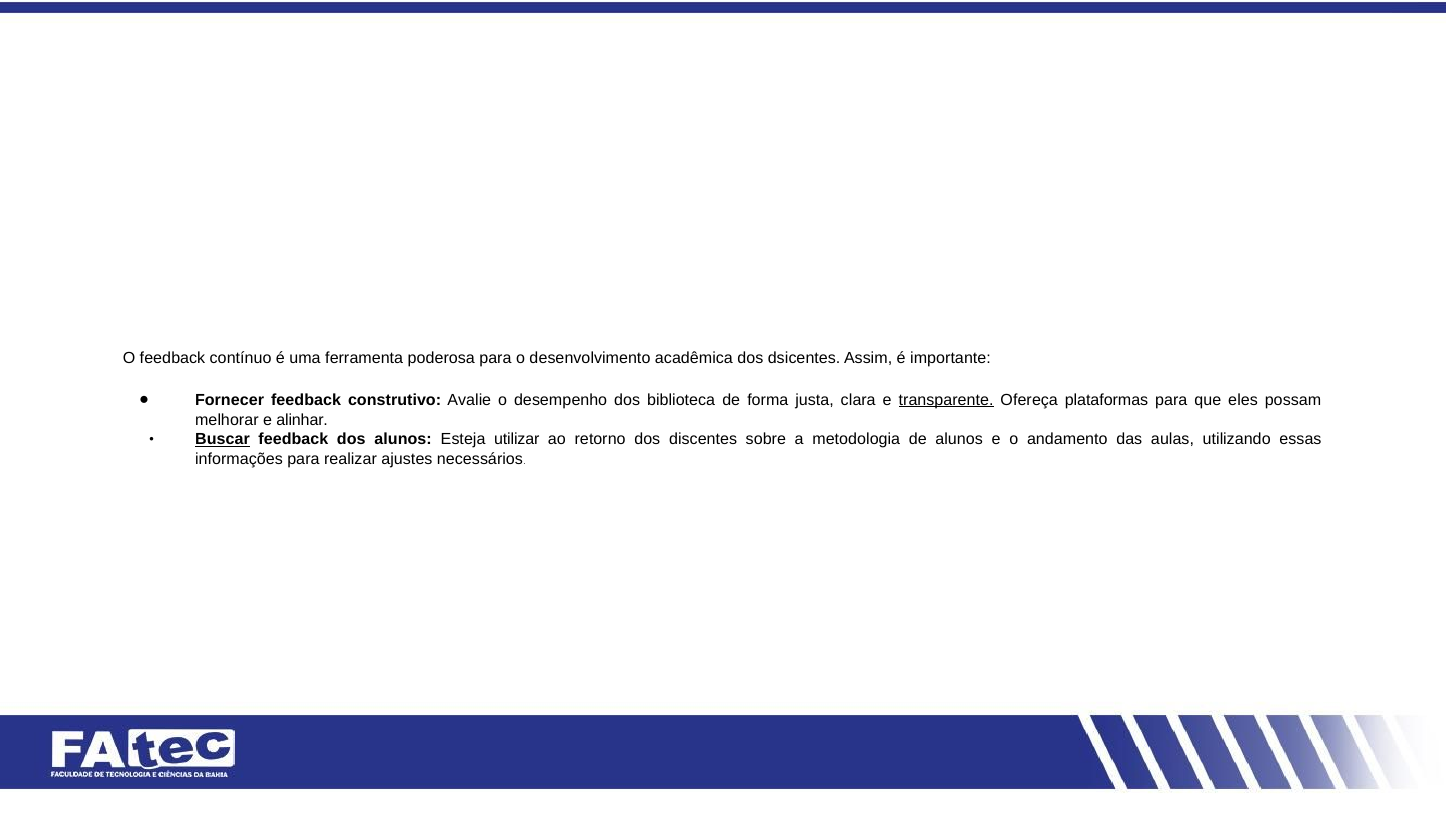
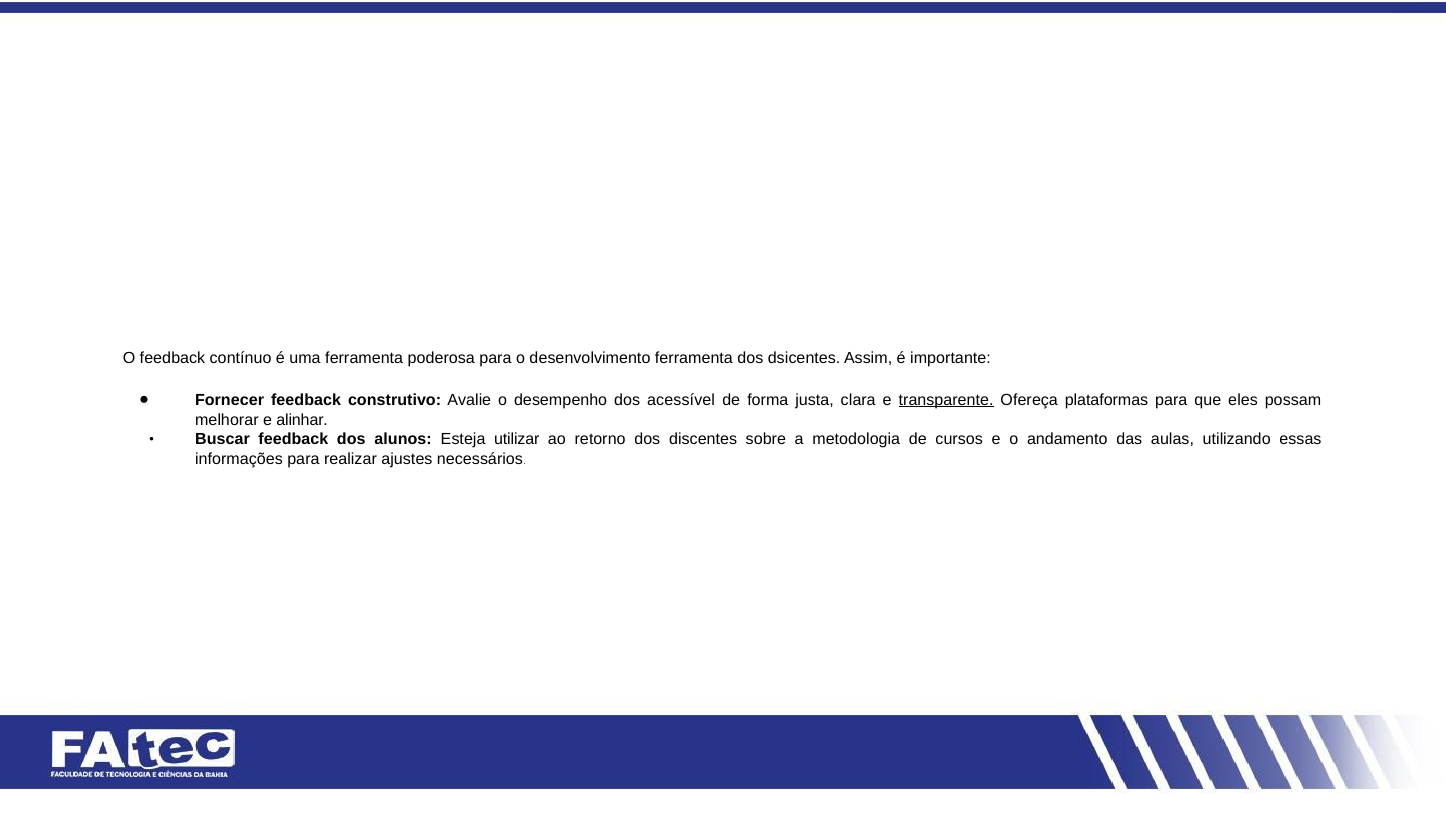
desenvolvimento acadêmica: acadêmica -> ferramenta (694, 359)
biblioteca: biblioteca -> acessível (681, 400)
Buscar underline: present -> none (223, 440)
de alunos: alunos -> cursos (959, 440)
